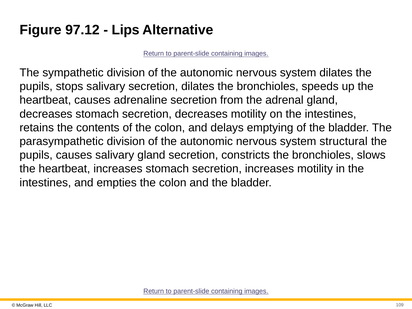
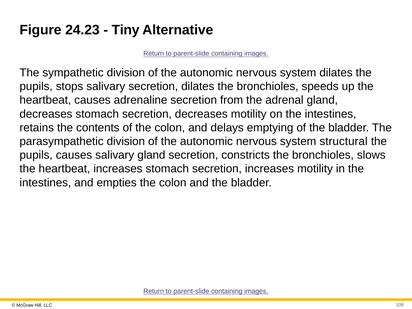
97.12: 97.12 -> 24.23 (82, 30)
Lips: Lips -> Tiny (126, 30)
